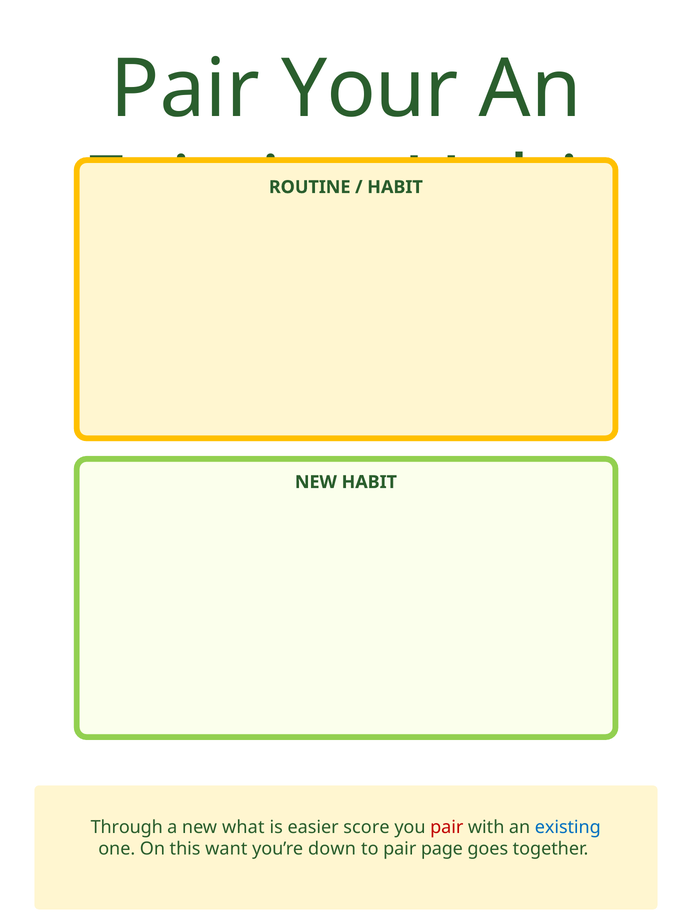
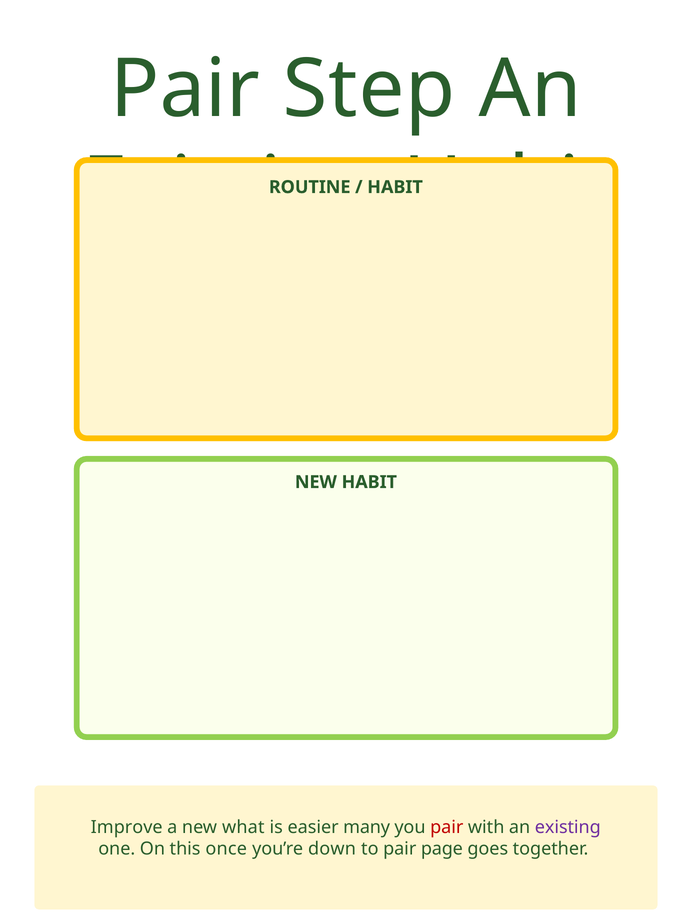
Your: Your -> Step (369, 89)
Through: Through -> Improve (127, 827)
score: score -> many (367, 827)
existing colour: blue -> purple (568, 827)
want: want -> once (226, 848)
